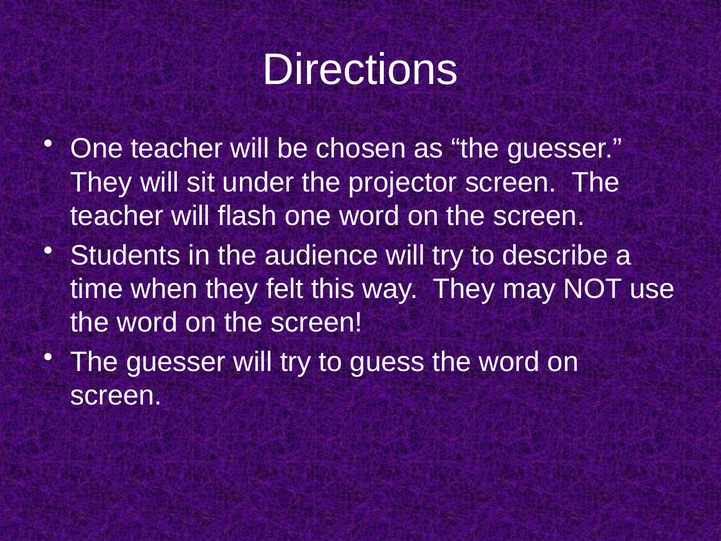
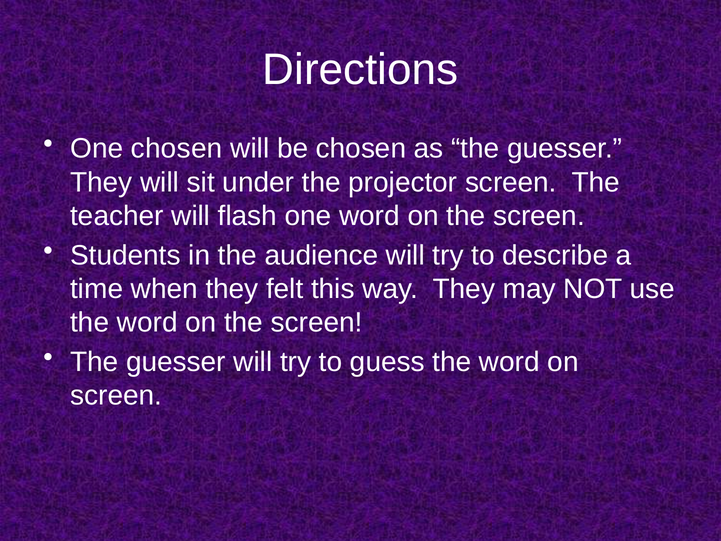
One teacher: teacher -> chosen (177, 149)
